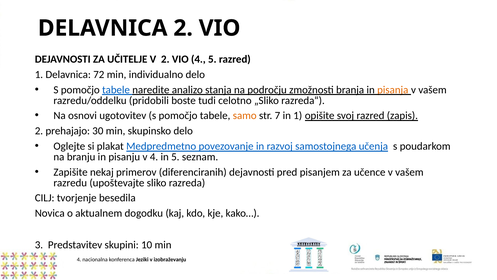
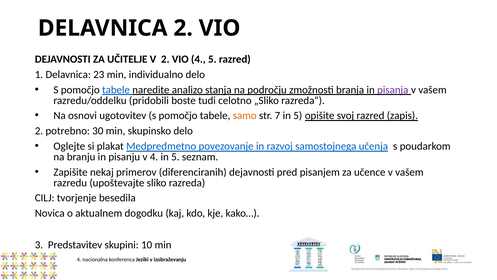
72: 72 -> 23 (99, 74)
pisanja colour: orange -> purple (393, 90)
7 in 1: 1 -> 5 (298, 116)
prehajajo: prehajajo -> potrebno (68, 131)
